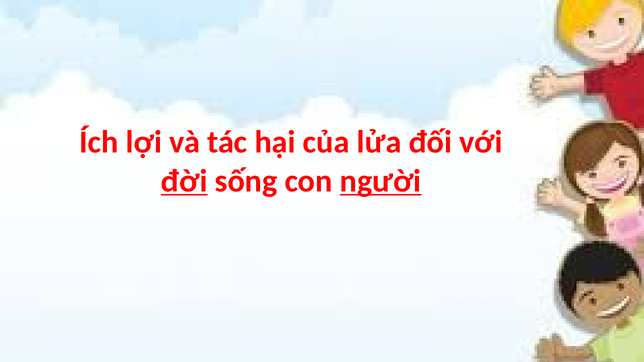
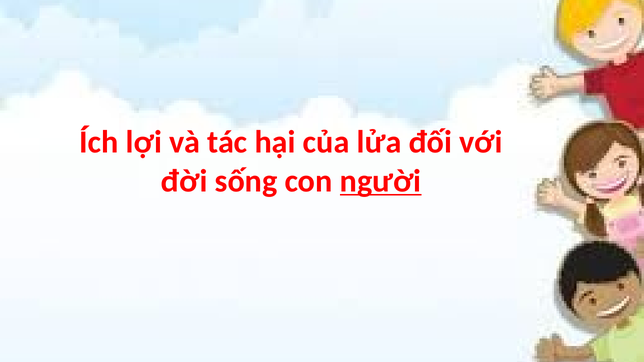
đời underline: present -> none (184, 181)
